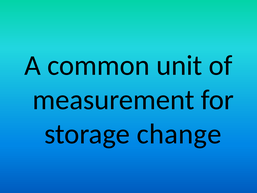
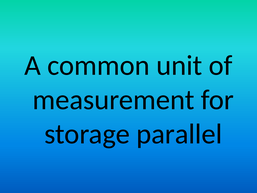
change: change -> parallel (179, 134)
